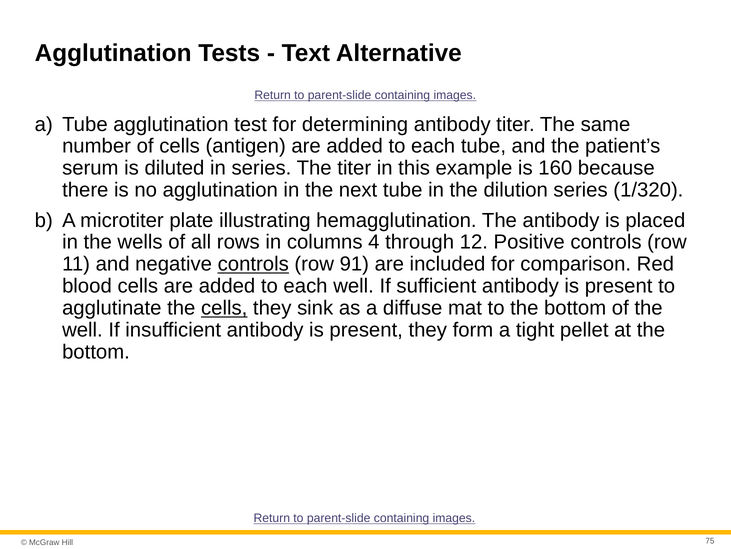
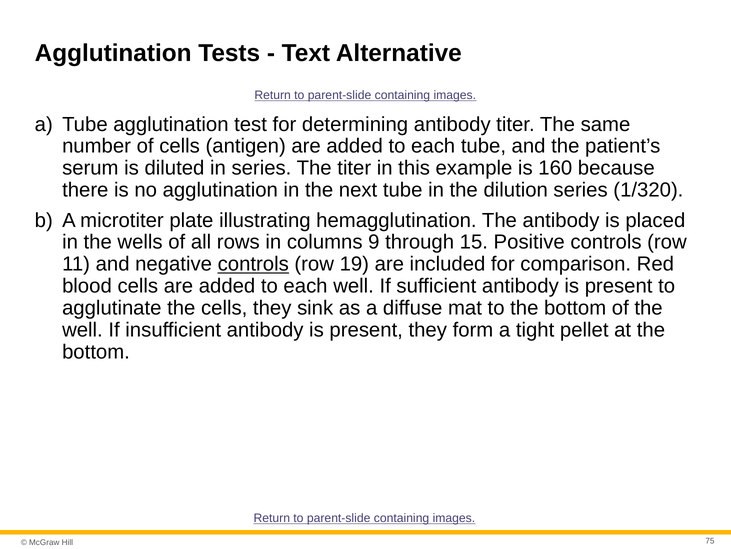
4: 4 -> 9 (374, 242)
12: 12 -> 15 (474, 242)
91: 91 -> 19 (354, 264)
cells underline: present -> none (224, 308)
